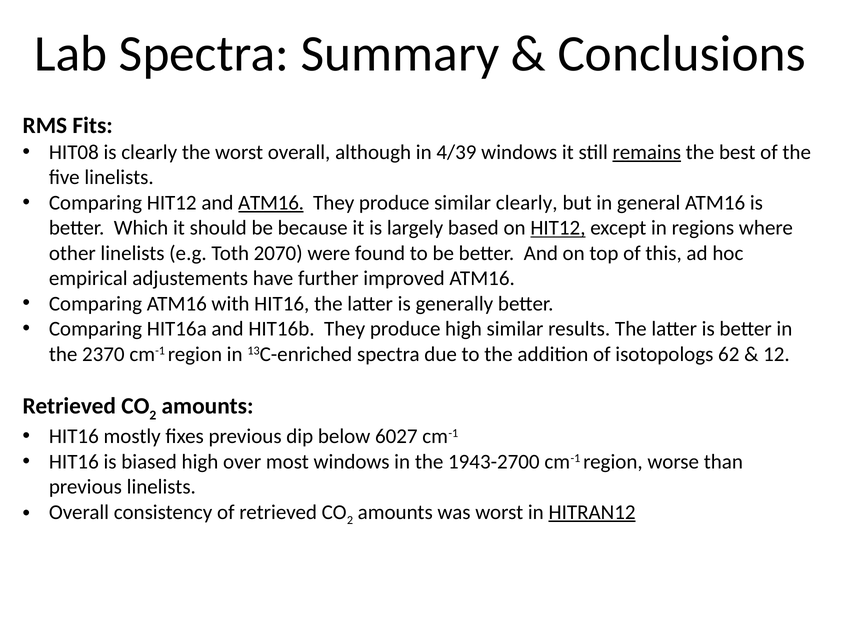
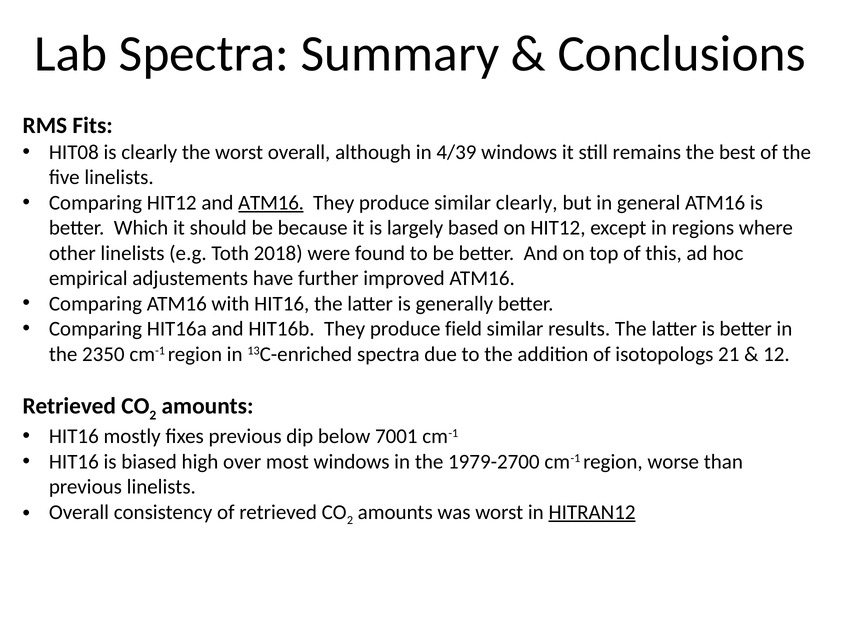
remains underline: present -> none (647, 152)
HIT12 underline: present -> none (558, 228)
2070: 2070 -> 2018 (278, 253)
produce high: high -> field (464, 329)
2370: 2370 -> 2350 (103, 354)
62: 62 -> 21 (729, 354)
6027: 6027 -> 7001 (396, 436)
1943-2700: 1943-2700 -> 1979-2700 (494, 462)
